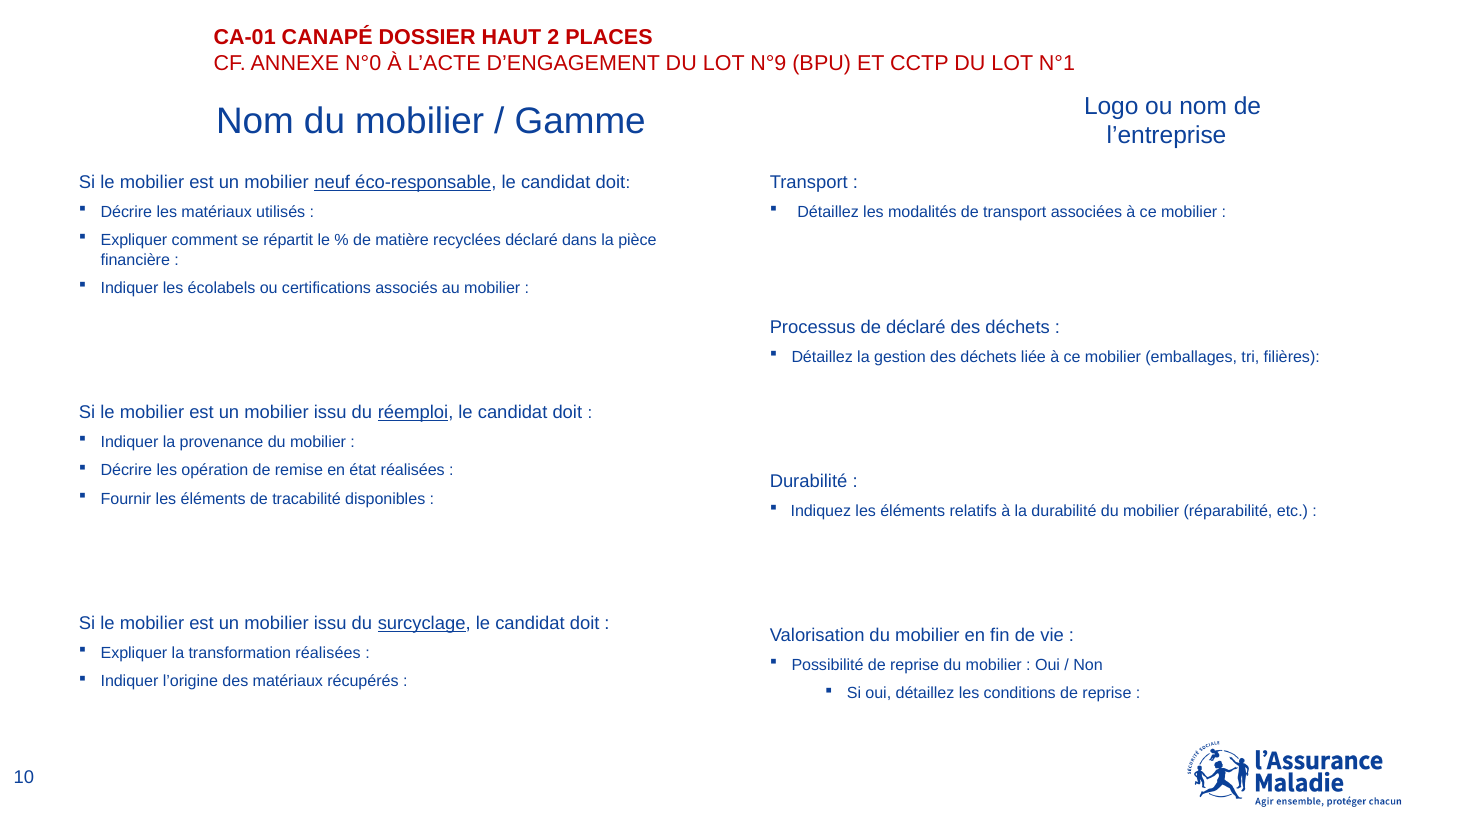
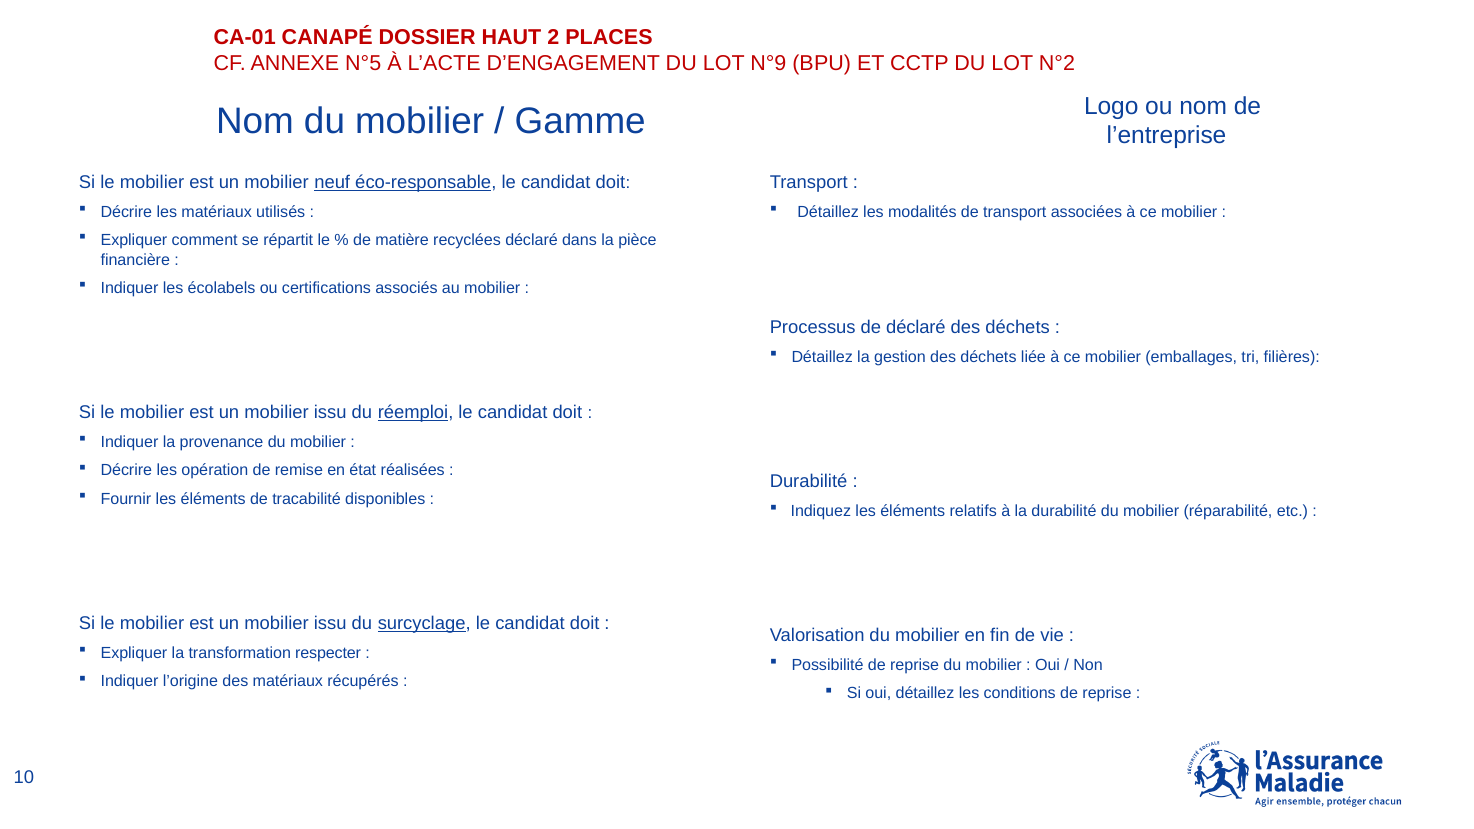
N°0: N°0 -> N°5 (363, 63)
N°1: N°1 -> N°2 (1057, 63)
transformation réalisées: réalisées -> respecter (328, 653)
